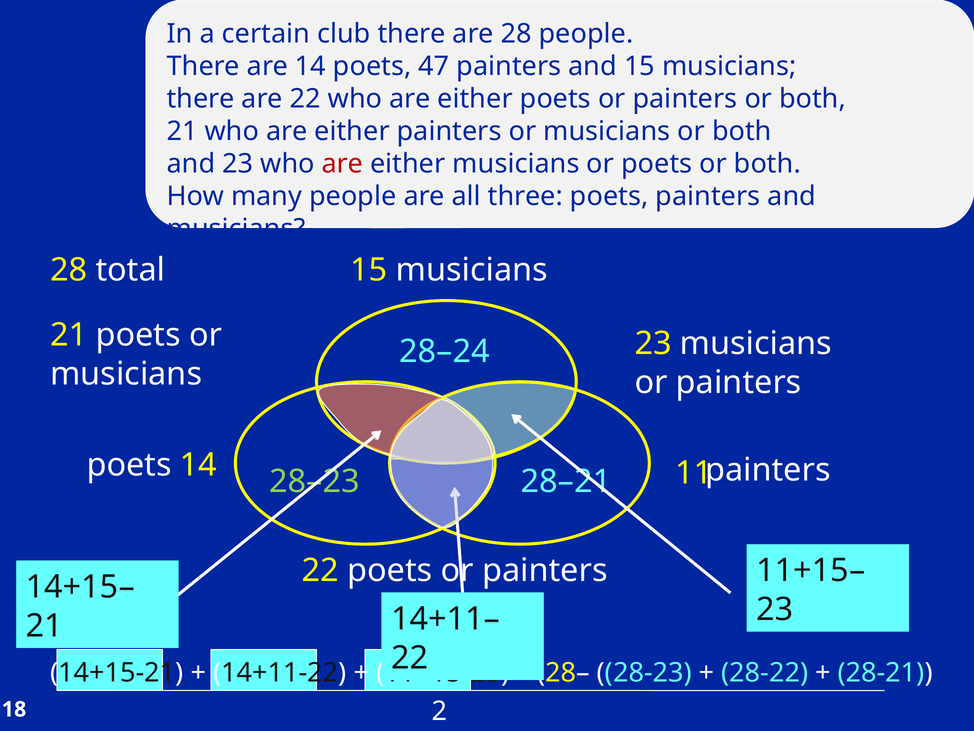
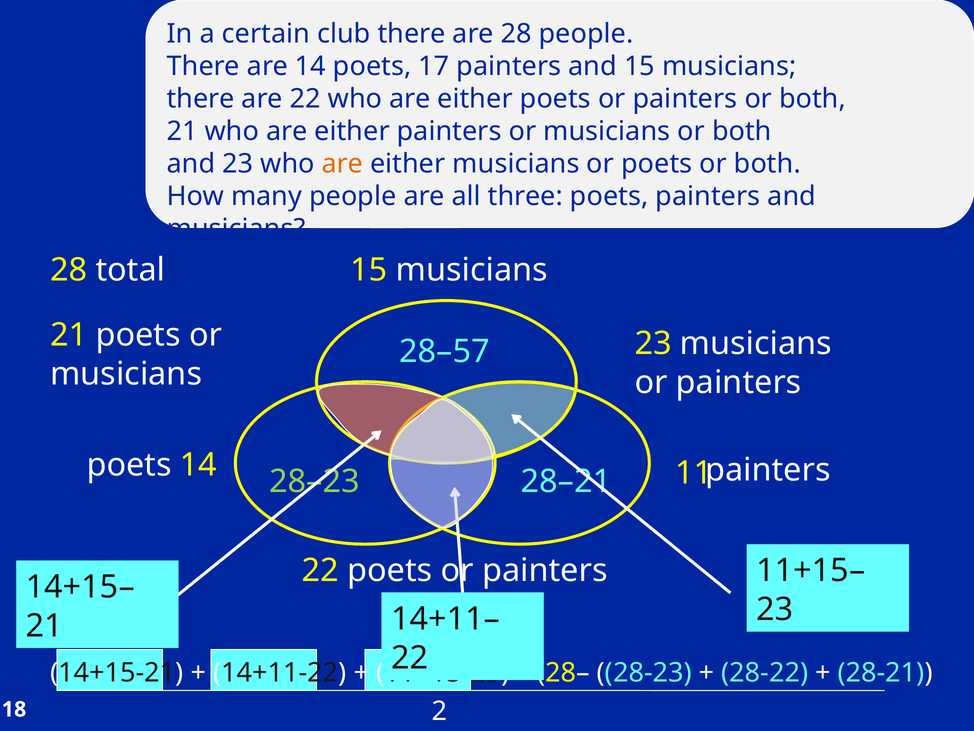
47: 47 -> 17 (434, 66)
are colour: red -> orange (343, 164)
28–24: 28–24 -> 28–57 (444, 351)
